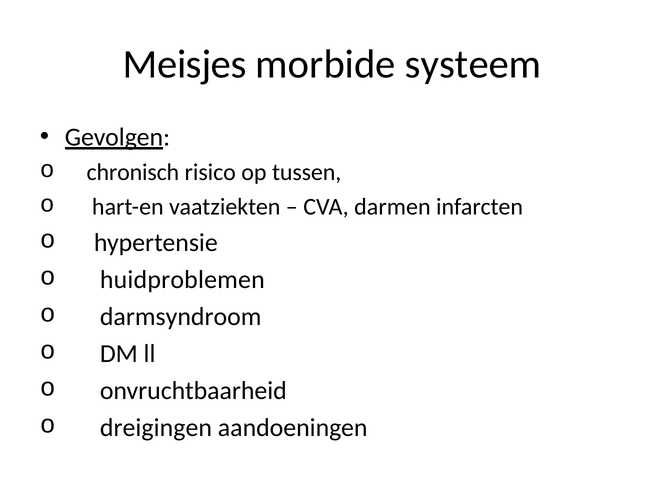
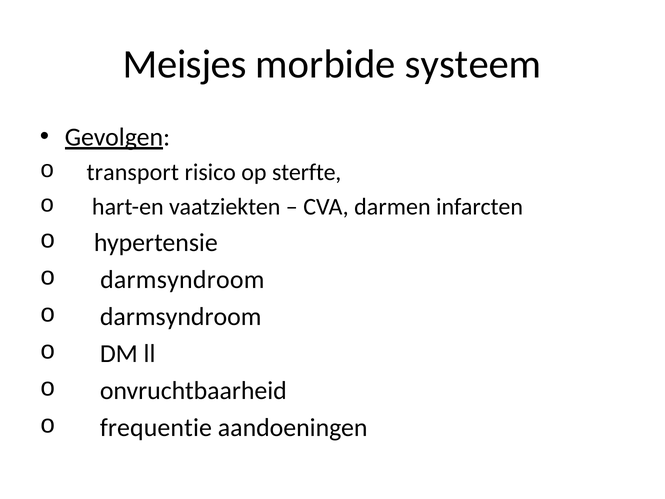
chronisch: chronisch -> transport (133, 172)
tussen: tussen -> sterfte (307, 172)
huidproblemen: huidproblemen -> darmsyndroom (182, 280)
dreigingen: dreigingen -> frequentie (156, 428)
